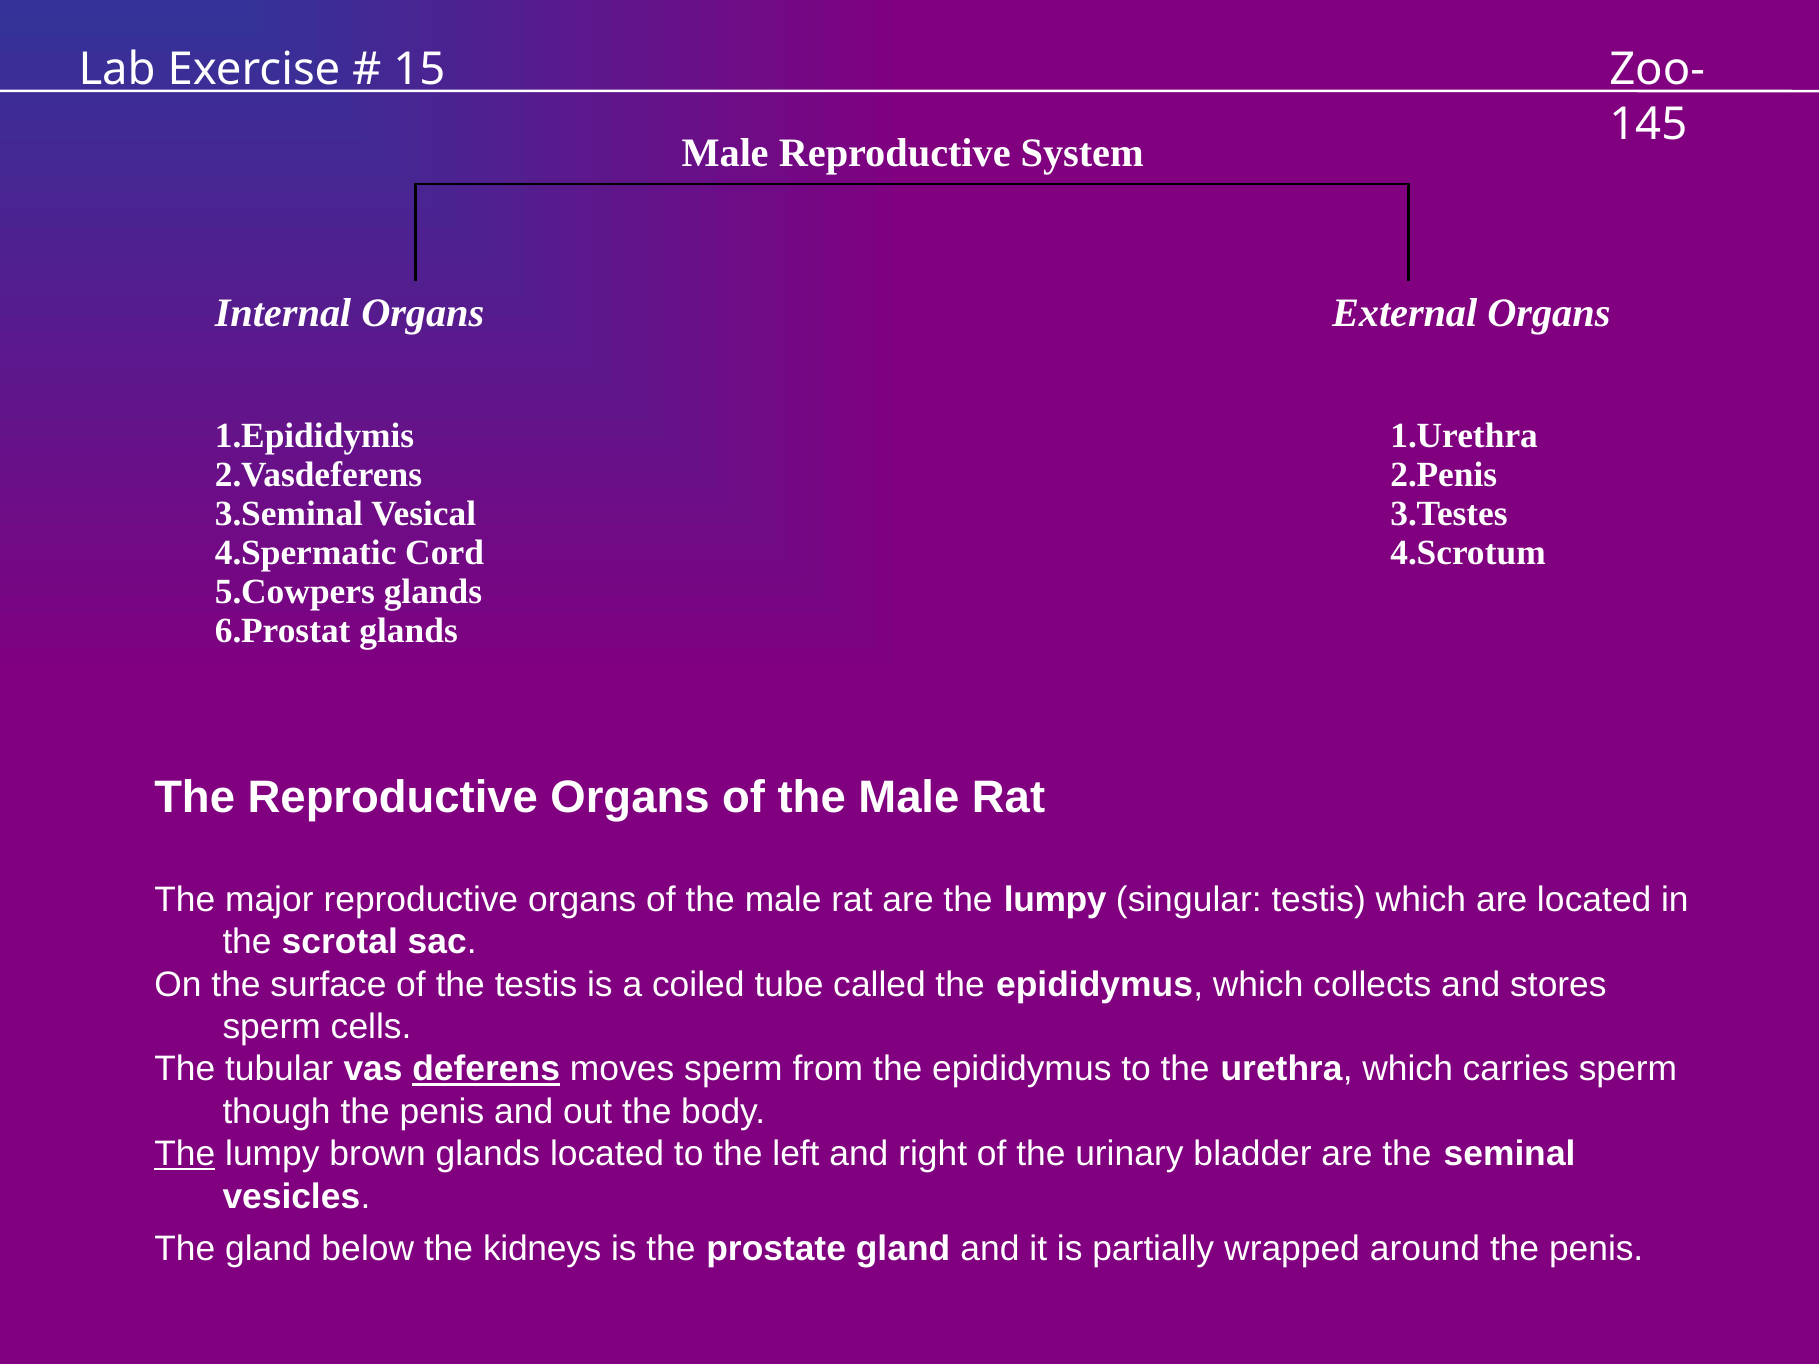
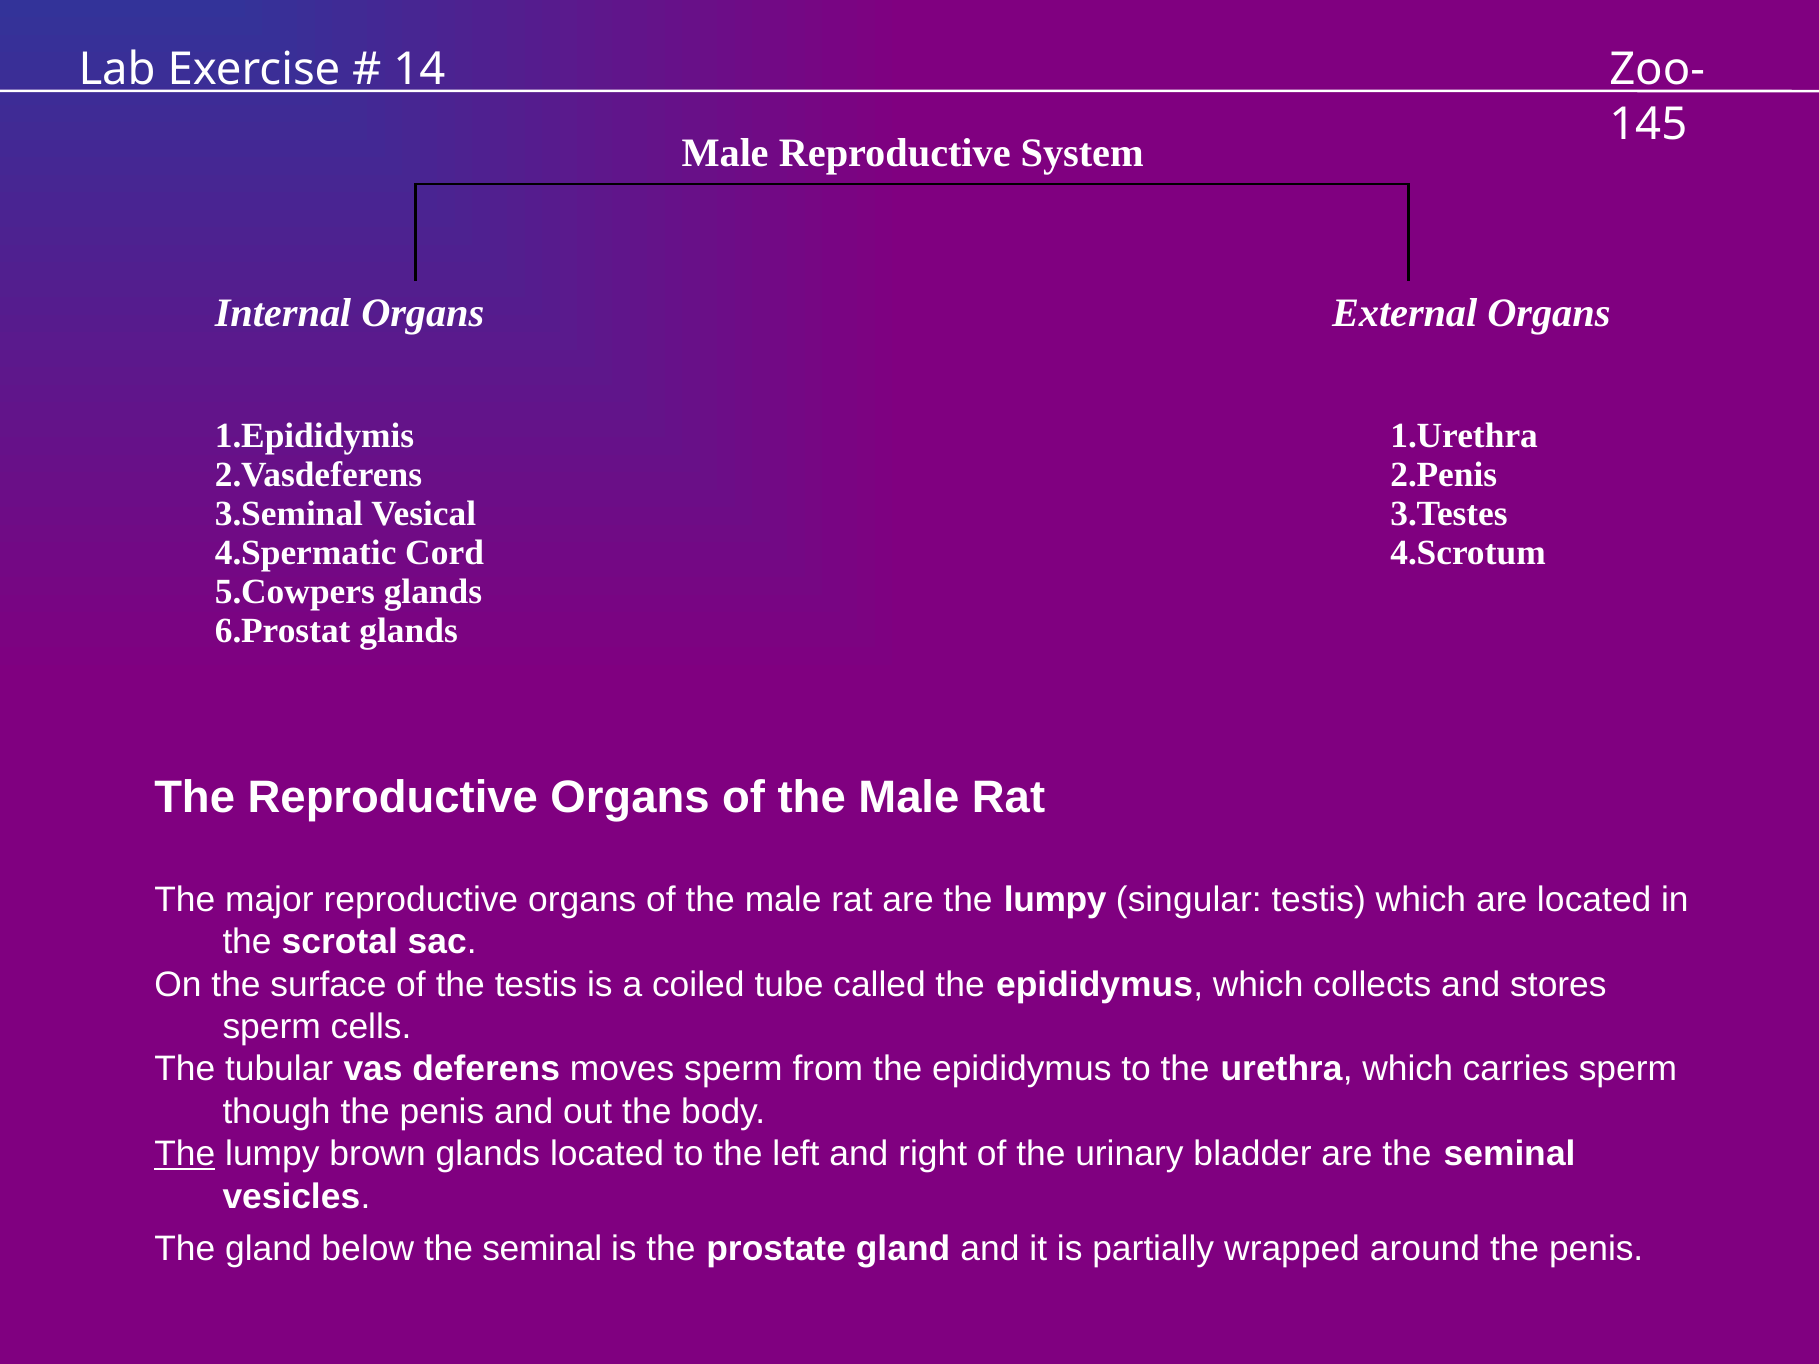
15: 15 -> 14 (419, 70)
deferens underline: present -> none (486, 1069)
below the kidneys: kidneys -> seminal (542, 1249)
